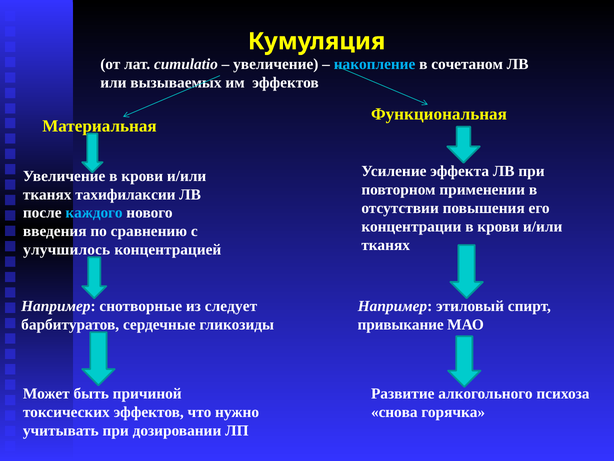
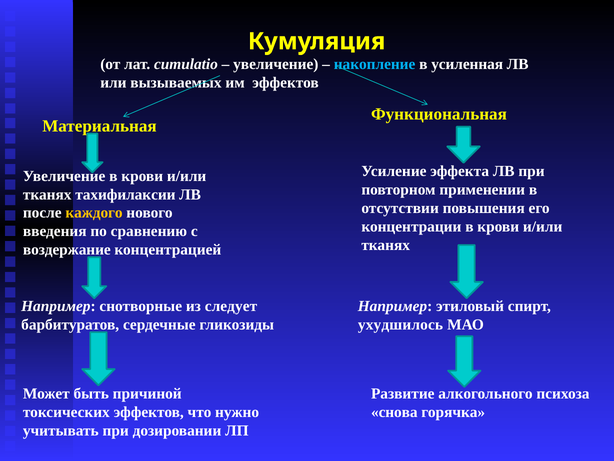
сочетаном: сочетаном -> усиленная (467, 64)
каждого colour: light blue -> yellow (94, 213)
улучшилось: улучшилось -> воздержание (67, 250)
привыкание: привыкание -> ухудшилось (400, 324)
